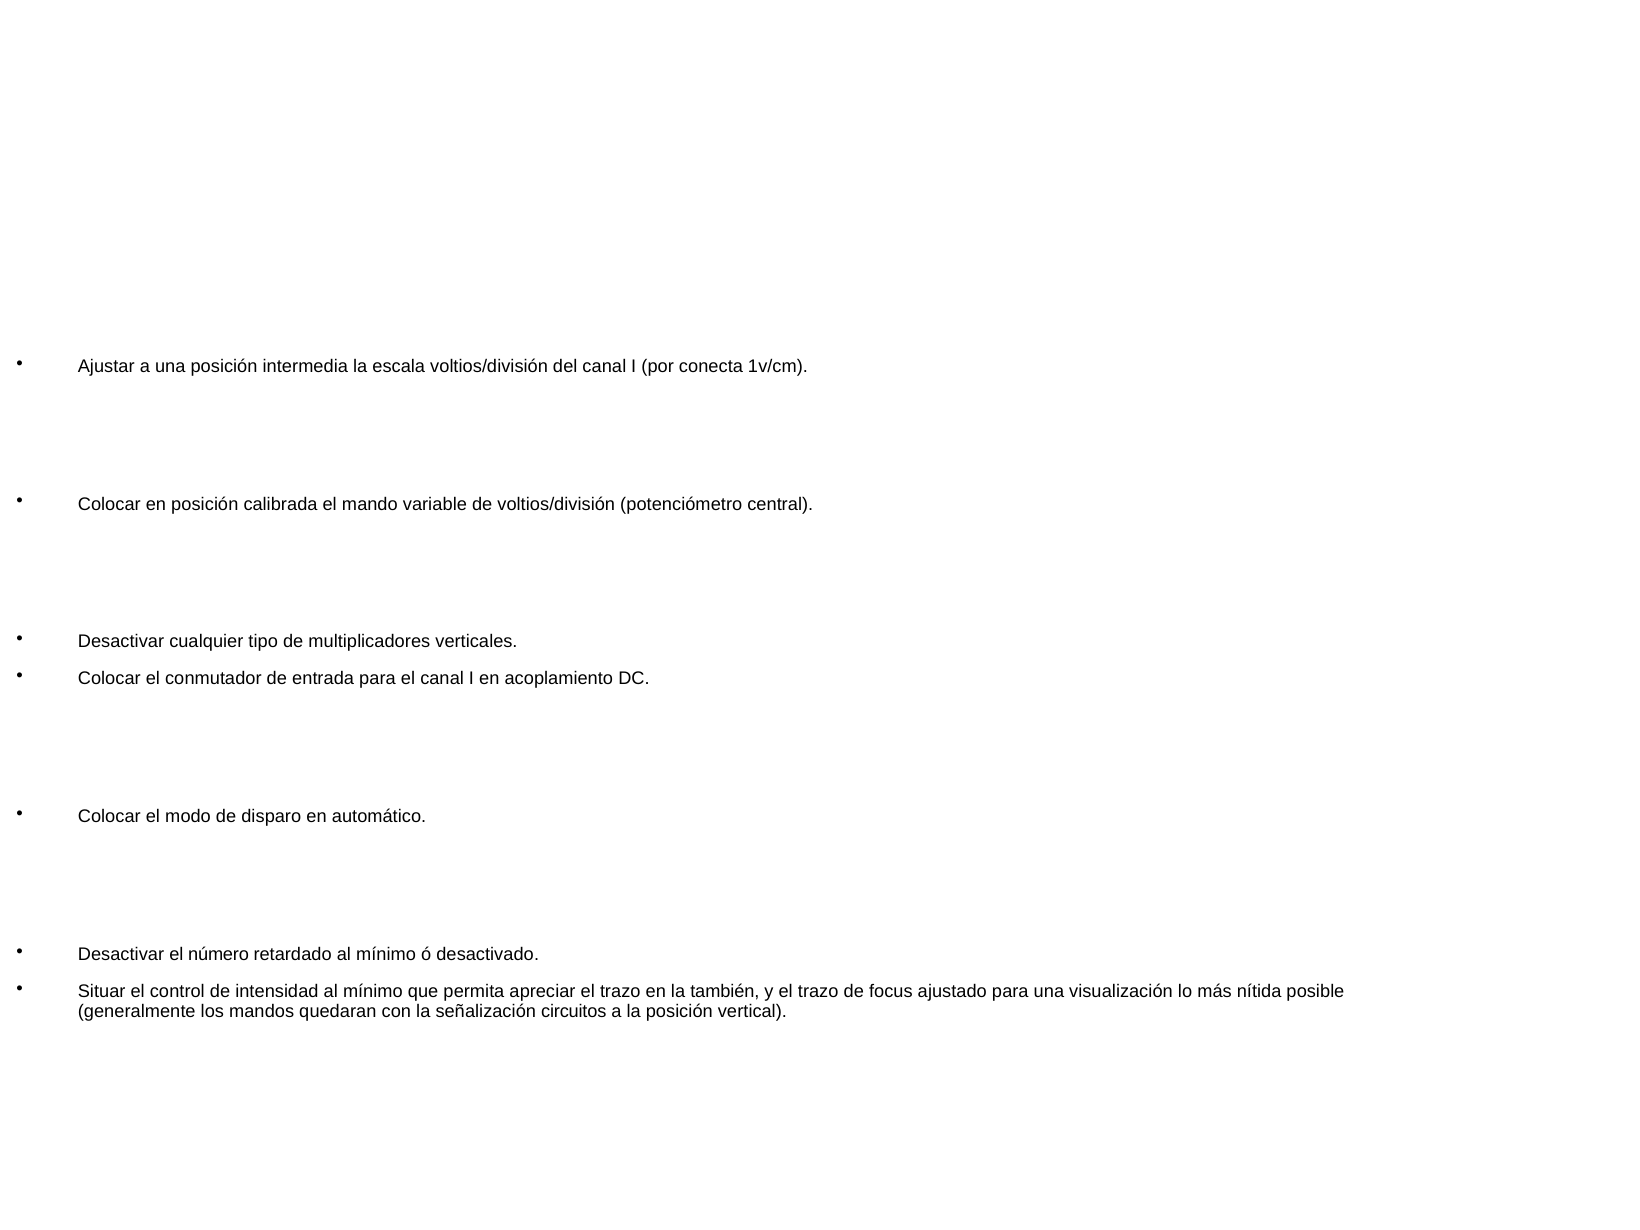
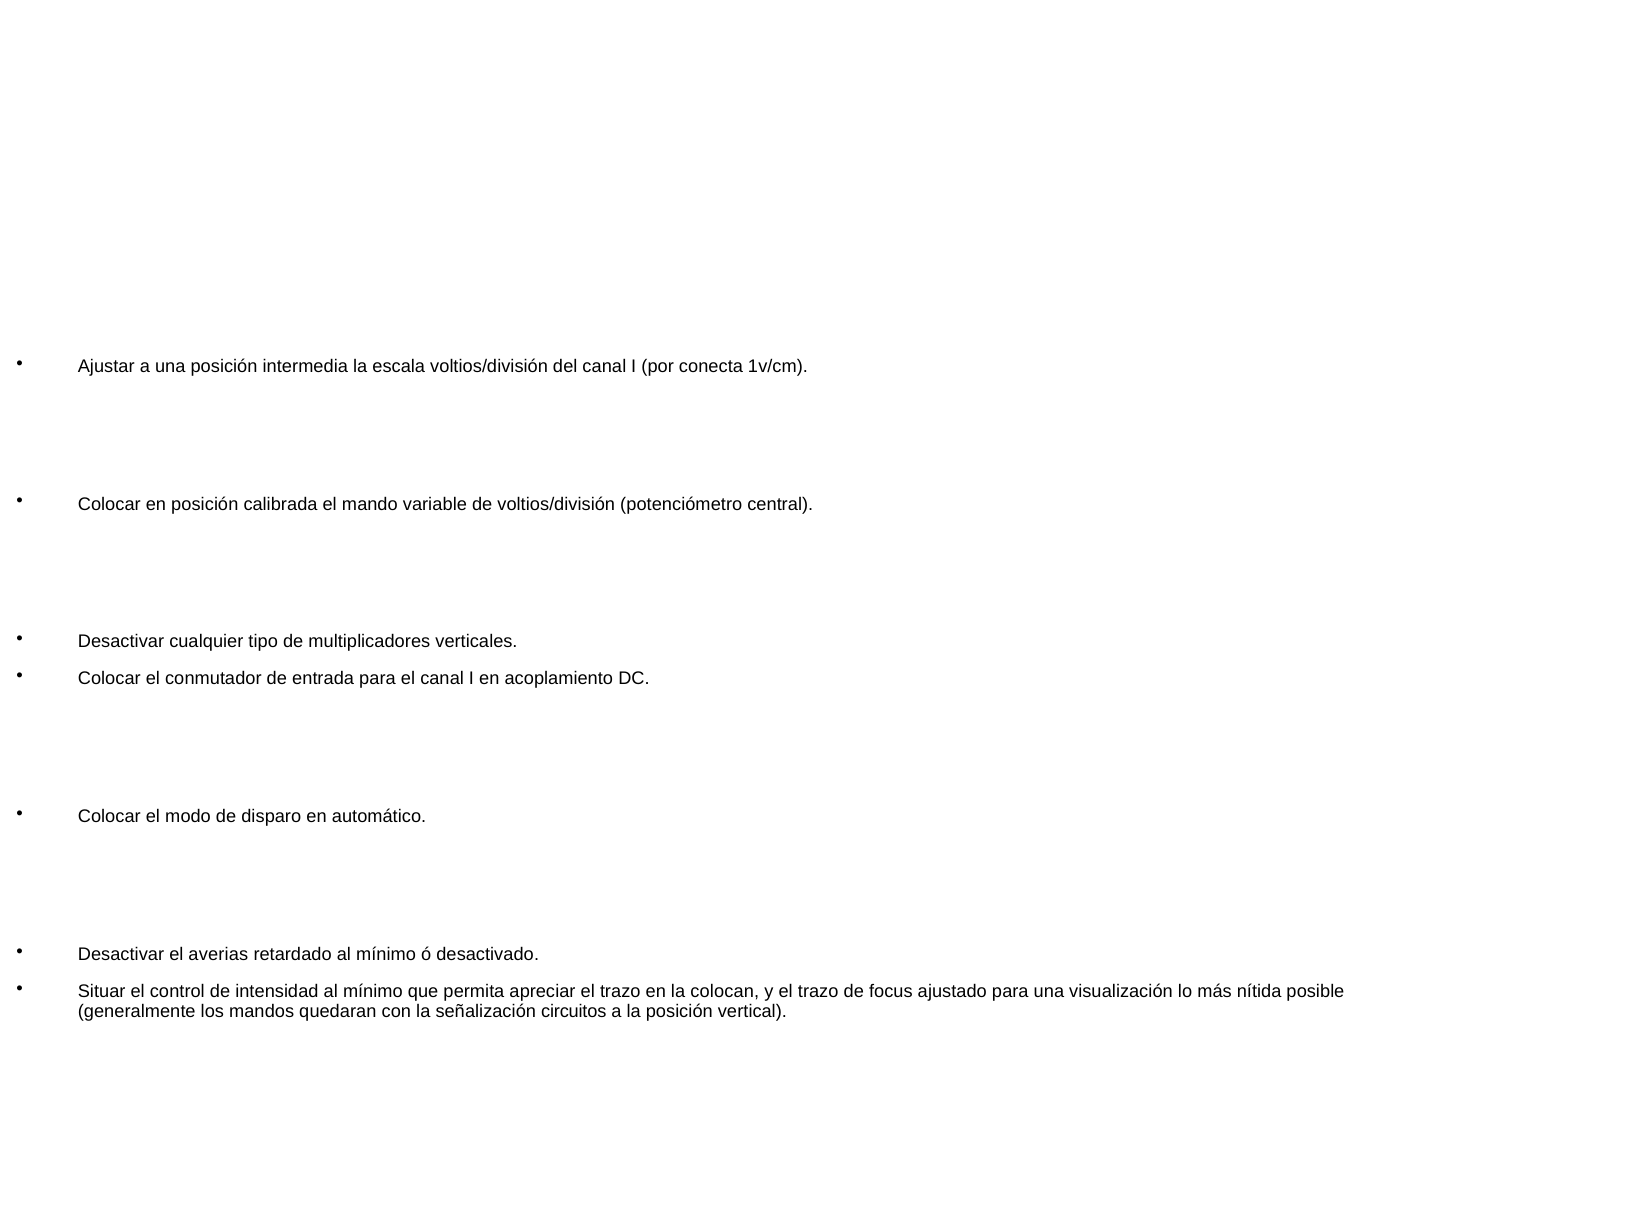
número: número -> averias (218, 954)
también: también -> colocan (725, 991)
